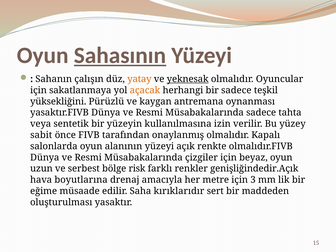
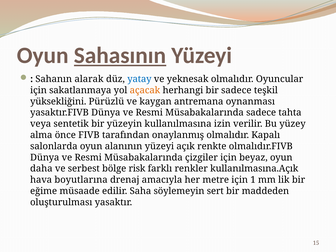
çalışın: çalışın -> alarak (89, 79)
yatay colour: orange -> blue (139, 79)
yeknesak underline: present -> none (188, 79)
sabit: sabit -> alma (41, 135)
uzun: uzun -> daha (41, 169)
genişliğindedir.Açık: genişliğindedir.Açık -> kullanılmasına.Açık (254, 169)
3: 3 -> 1 (253, 180)
kırıklarıdır: kırıklarıdır -> söylemeyin (179, 191)
